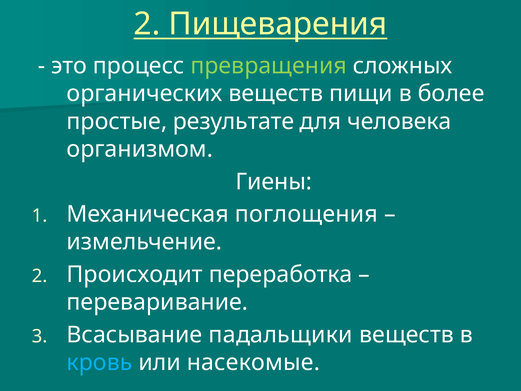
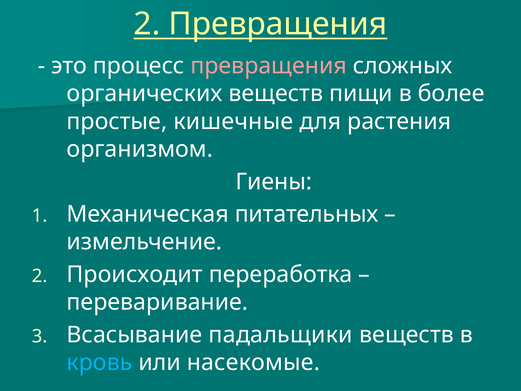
2 Пищеварения: Пищеварения -> Превращения (278, 24)
превращения colour: light green -> pink (269, 66)
результате: результате -> кишечные (233, 121)
человека: человека -> растения (399, 121)
поглощения: поглощения -> питательных (307, 214)
